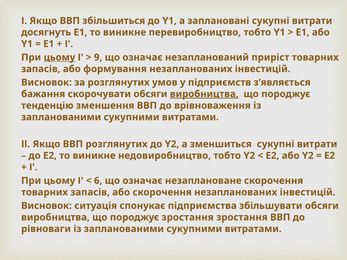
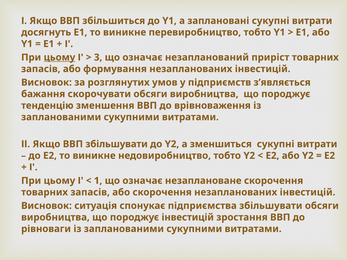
9: 9 -> 3 (98, 57)
виробництва underline: present -> none (204, 94)
ВВП розглянутих: розглянутих -> збільшувати (117, 144)
6: 6 -> 1 (98, 181)
породжує зростання: зростання -> інвестицій (188, 217)
